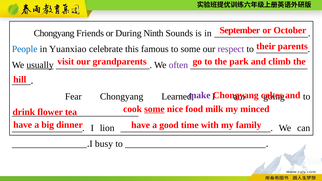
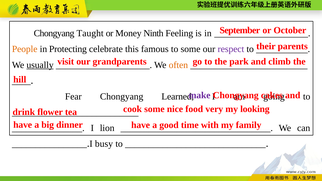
Friends: Friends -> Taught (90, 33)
During: During -> Money (128, 33)
Sounds: Sounds -> Feeling (179, 33)
People colour: blue -> orange (25, 49)
Yuanxiao: Yuanxiao -> Protecting (68, 49)
often colour: purple -> orange (178, 65)
some underline: present -> none (154, 109)
milk: milk -> very (214, 109)
minced: minced -> looking (255, 109)
